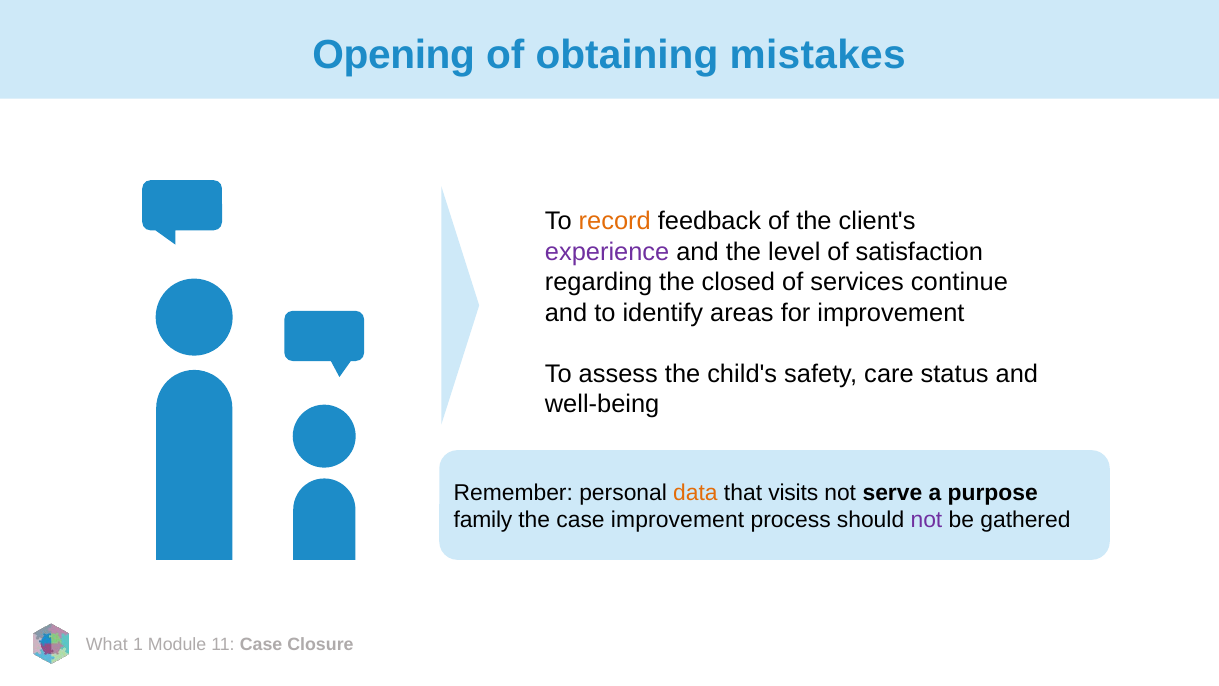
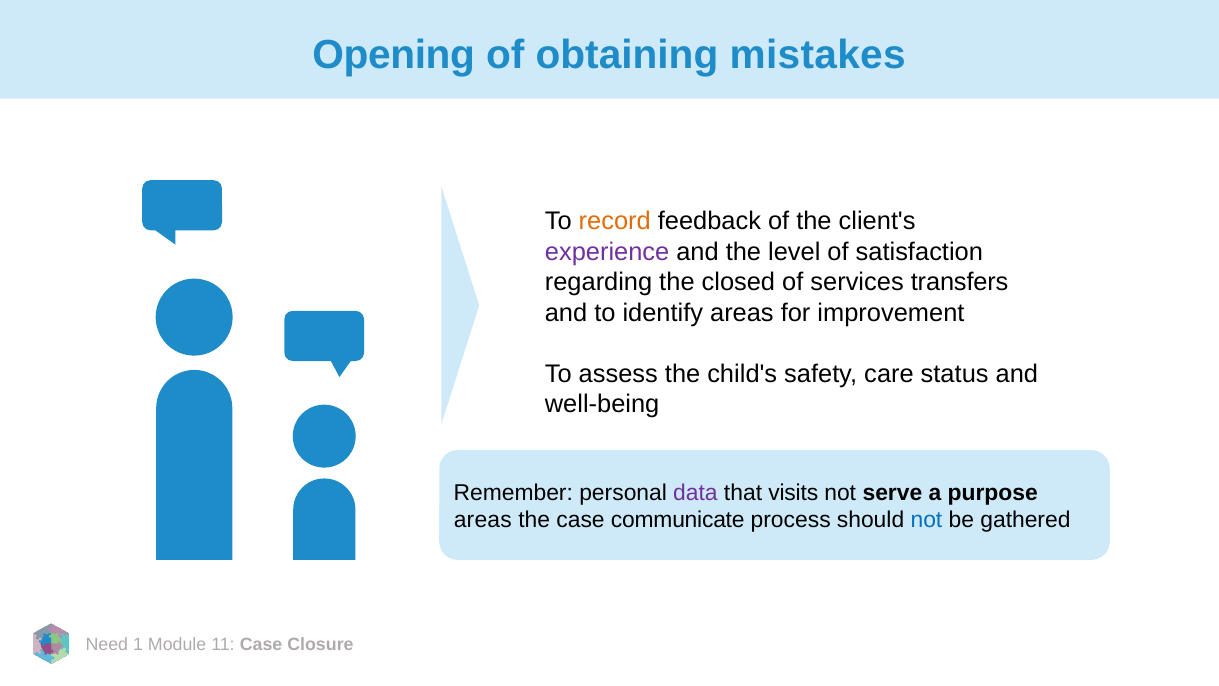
continue: continue -> transfers (960, 282)
data colour: orange -> purple (695, 493)
family: family -> areas (483, 520)
case improvement: improvement -> communicate (678, 520)
not colour: purple -> blue (926, 520)
What: What -> Need (107, 644)
